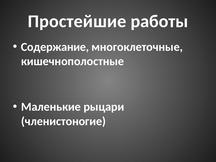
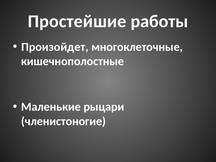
Содержание: Содержание -> Произойдет (55, 47)
